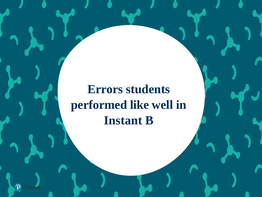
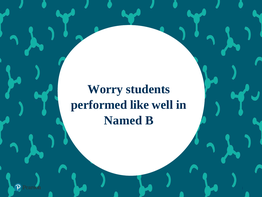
Errors: Errors -> Worry (105, 89)
Instant: Instant -> Named (123, 120)
